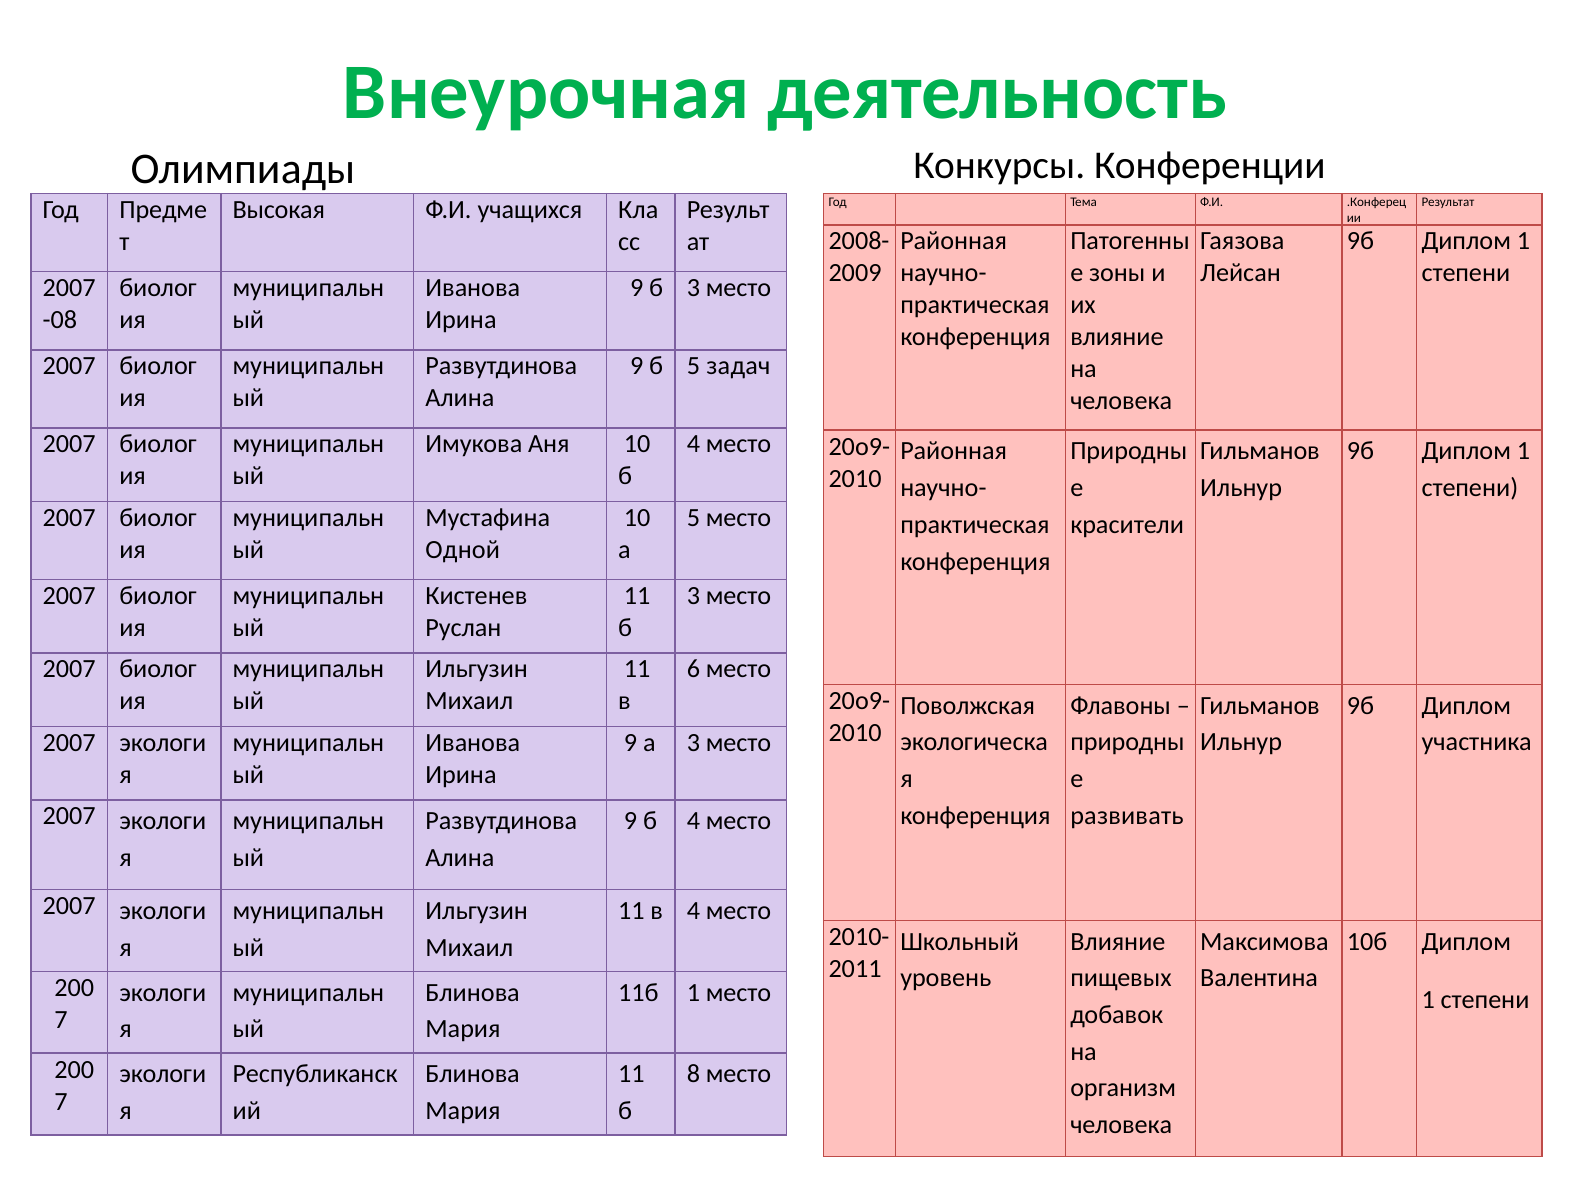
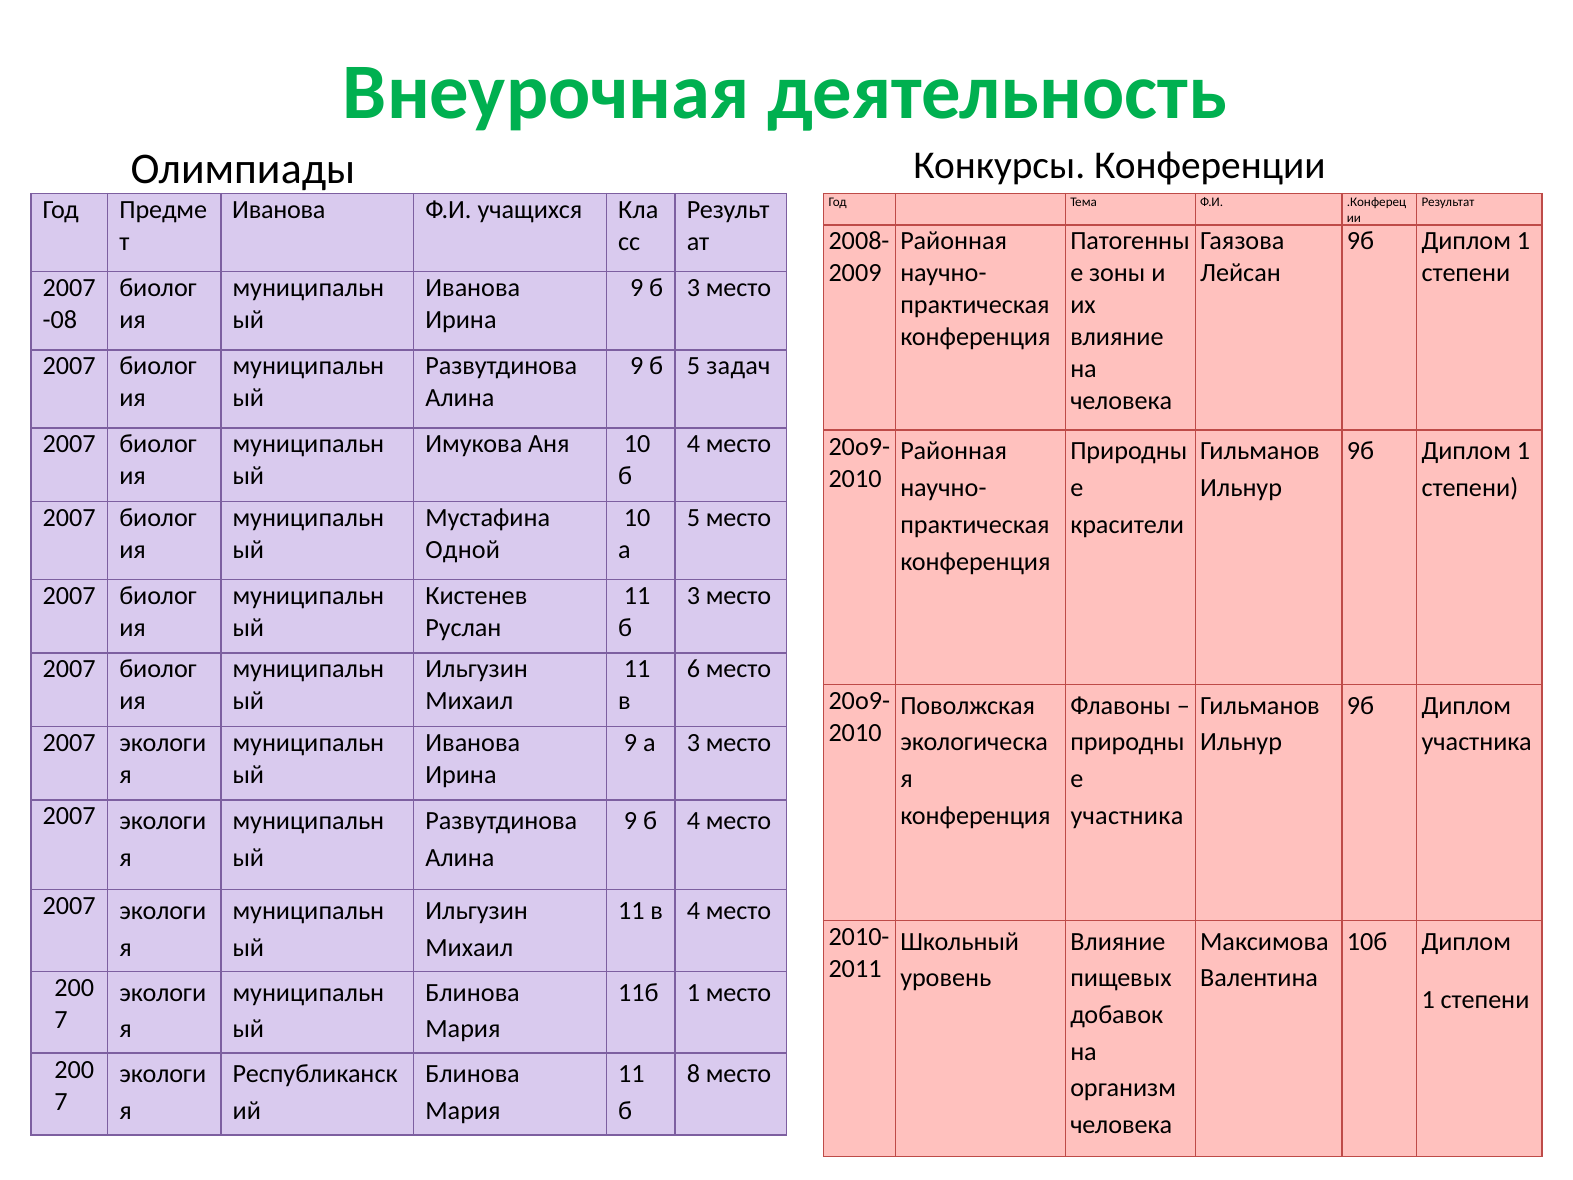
Высокая: Высокая -> Иванова (279, 210)
развивать: развивать -> участника (1127, 815)
